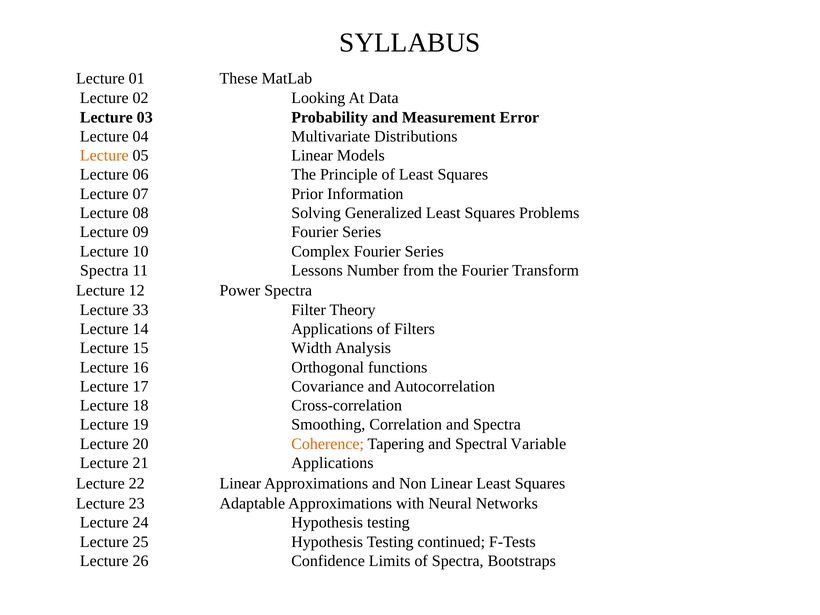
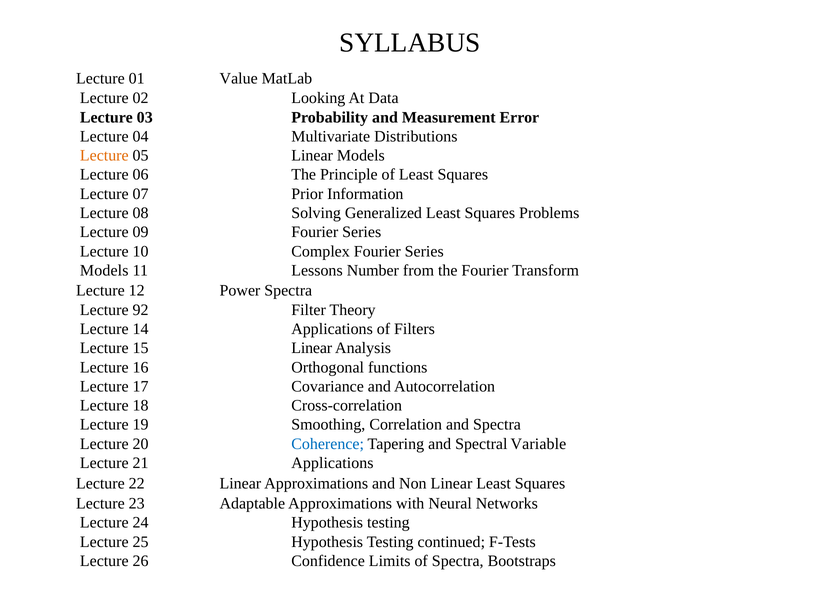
These: These -> Value (239, 79)
Spectra: Spectra -> Models (104, 270)
33: 33 -> 92 (141, 310)
15 Width: Width -> Linear (312, 348)
Coherence colour: orange -> blue (328, 444)
